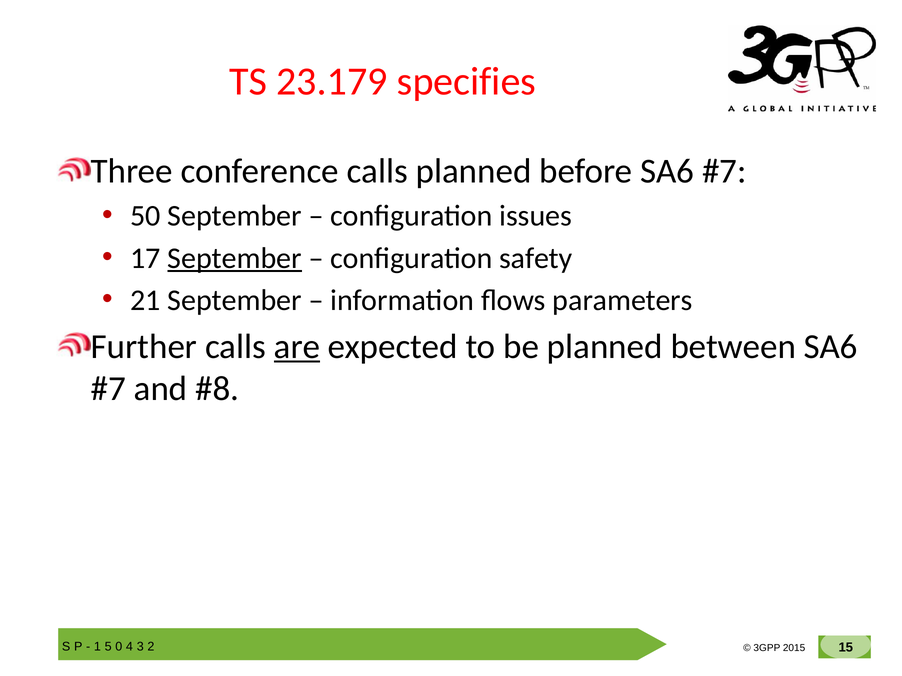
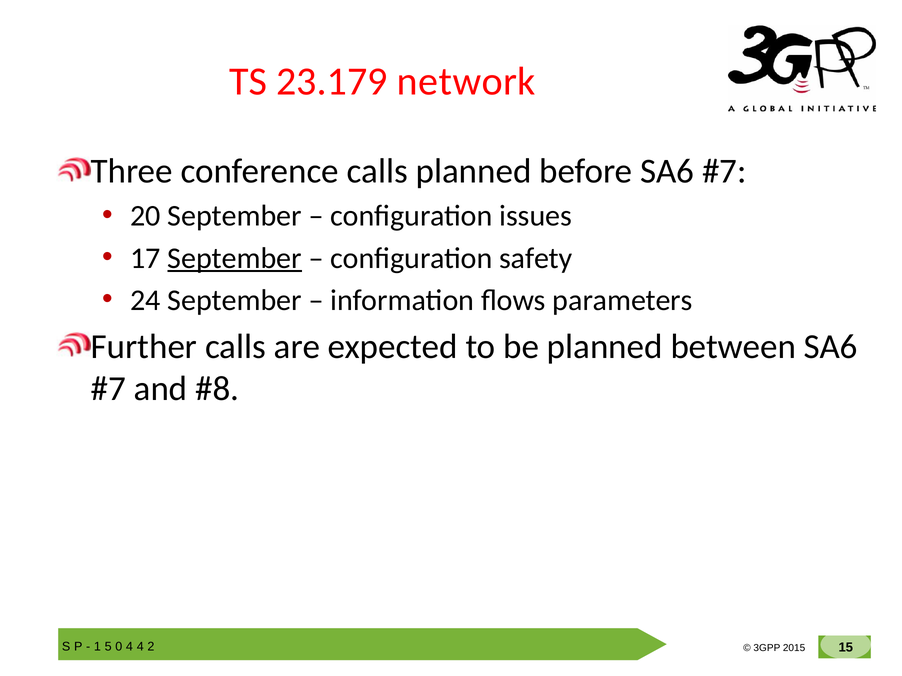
specifies: specifies -> network (466, 82)
50: 50 -> 20 (145, 216)
21: 21 -> 24 (145, 300)
are underline: present -> none (297, 347)
3: 3 -> 4 (140, 647)
